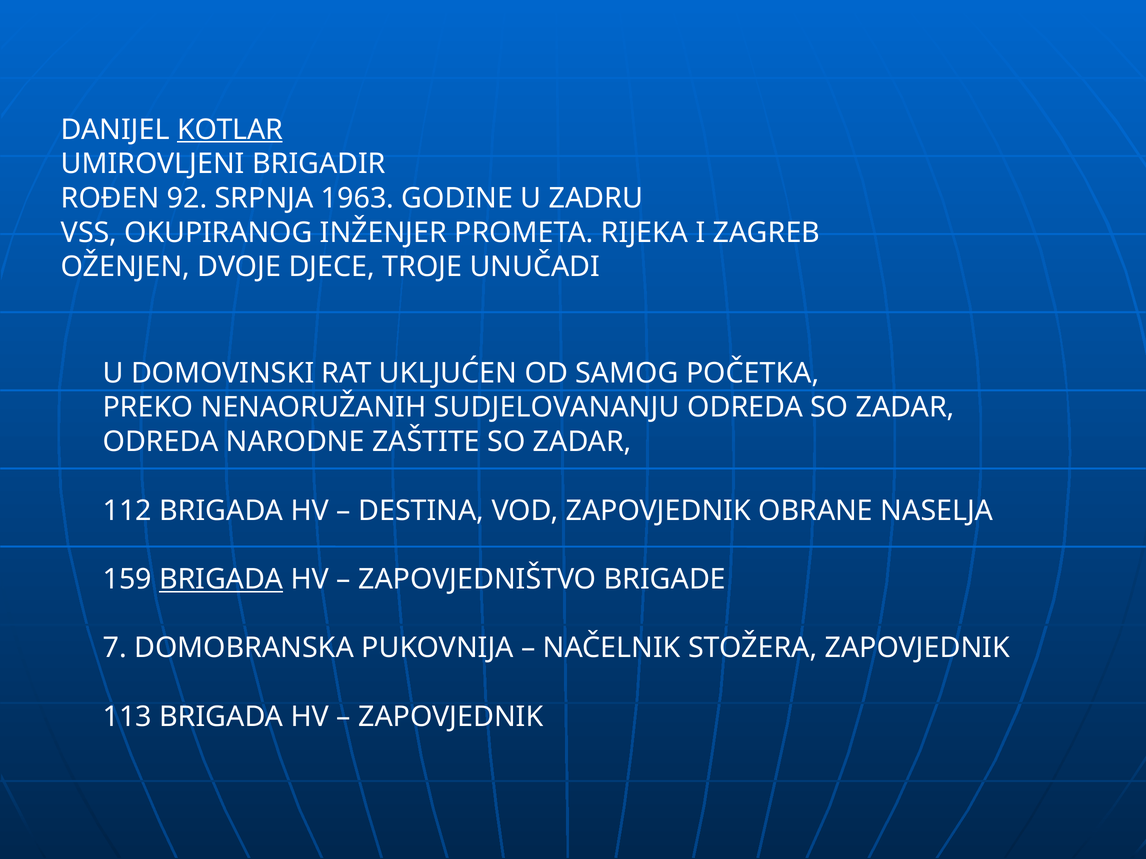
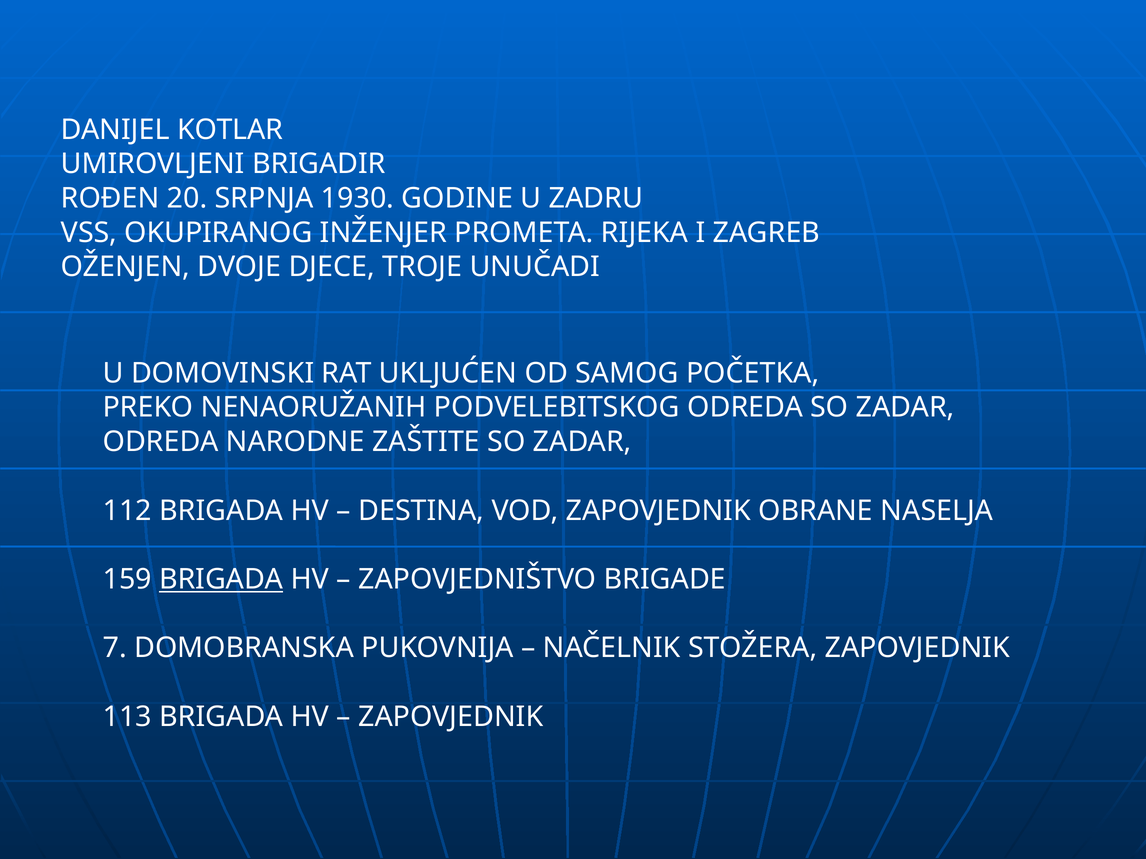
KOTLAR underline: present -> none (230, 130)
92: 92 -> 20 (187, 198)
1963: 1963 -> 1930 (357, 198)
SUDJELOVANANJU: SUDJELOVANANJU -> PODVELEBITSKOG (557, 408)
